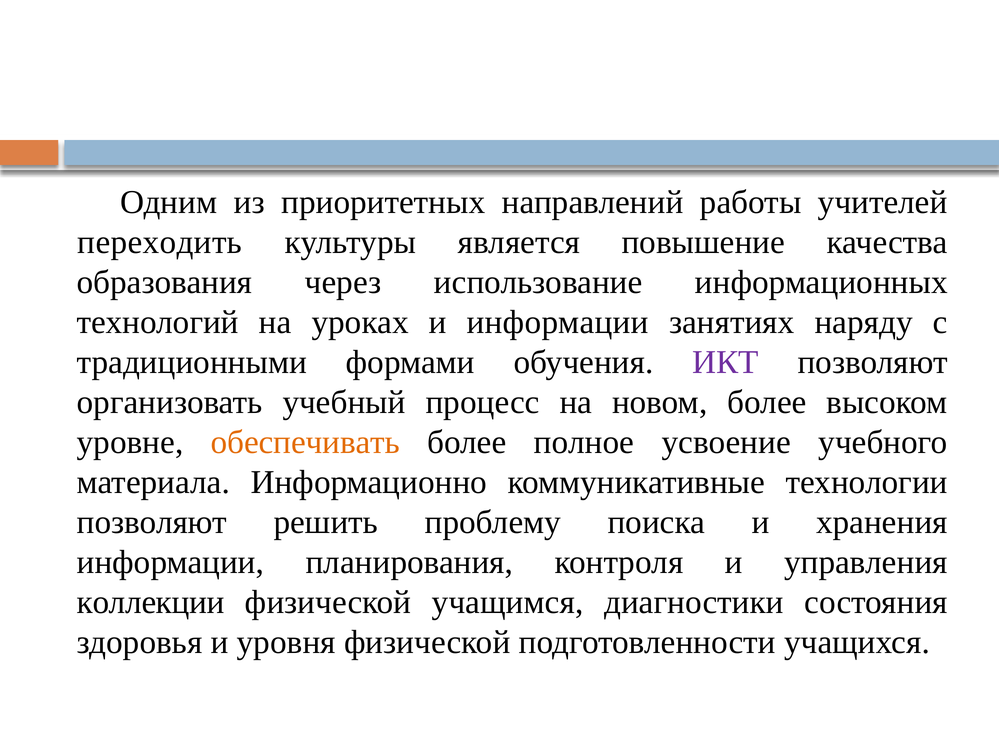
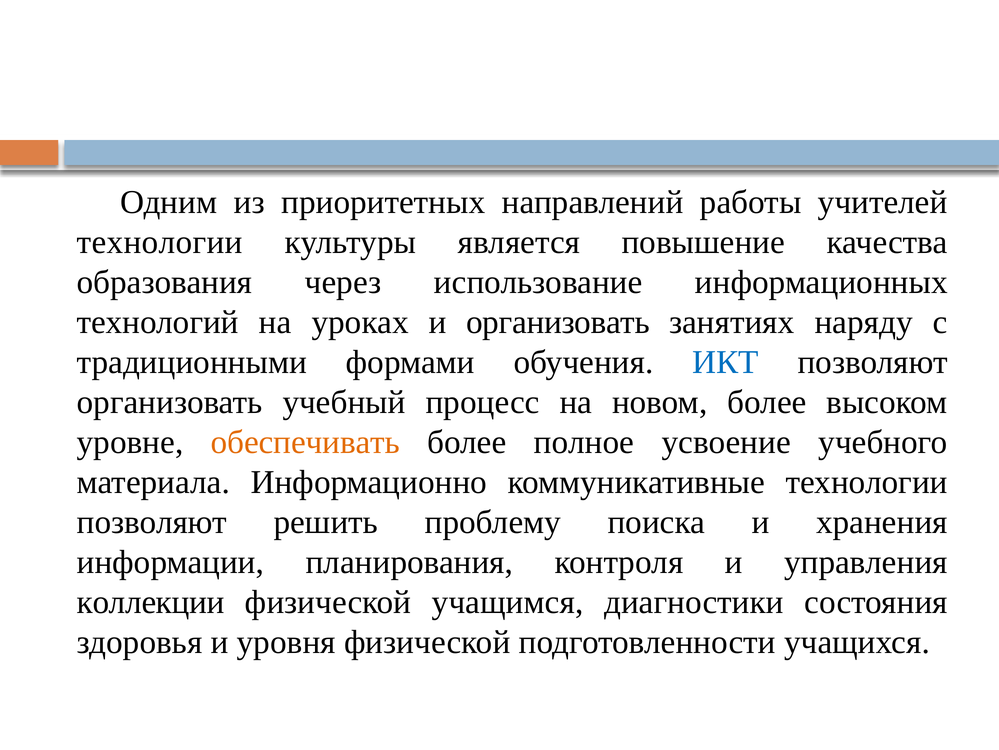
переходить: переходить -> технологии (160, 242)
и информации: информации -> организовать (558, 322)
ИКТ colour: purple -> blue (725, 362)
